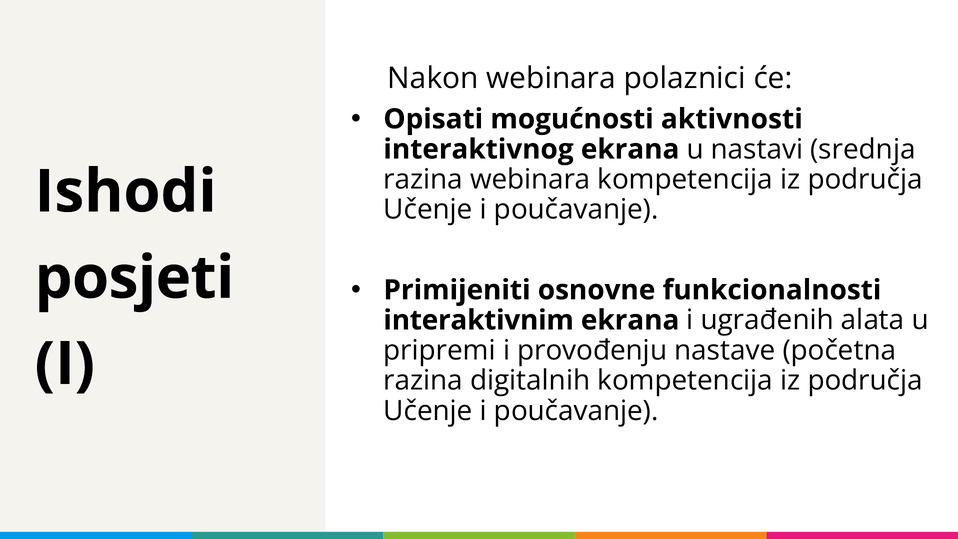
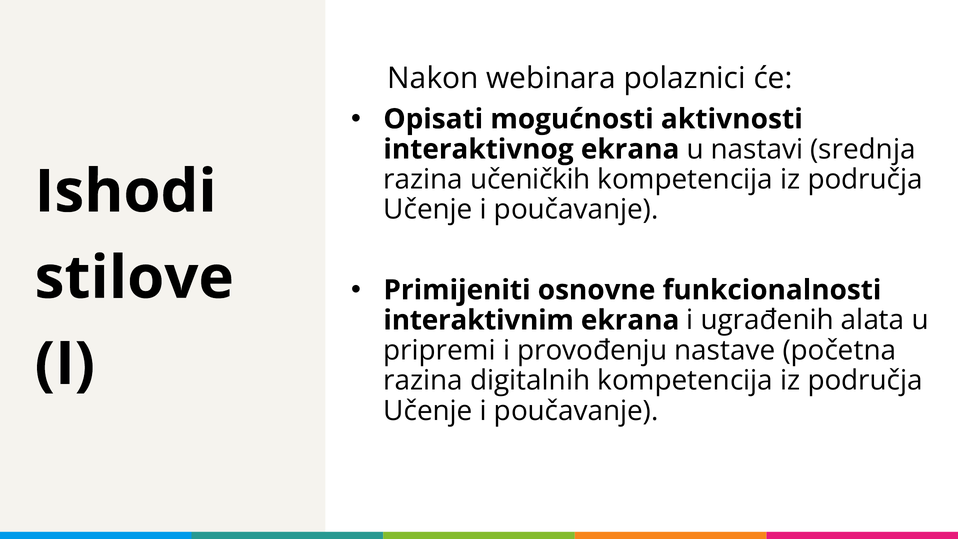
razina webinara: webinara -> učeničkih (530, 179)
posjeti: posjeti -> stilove (134, 278)
